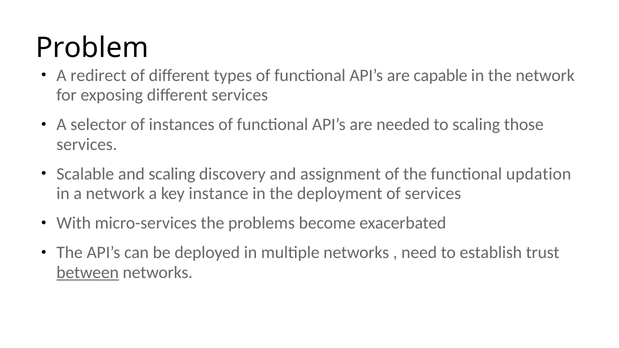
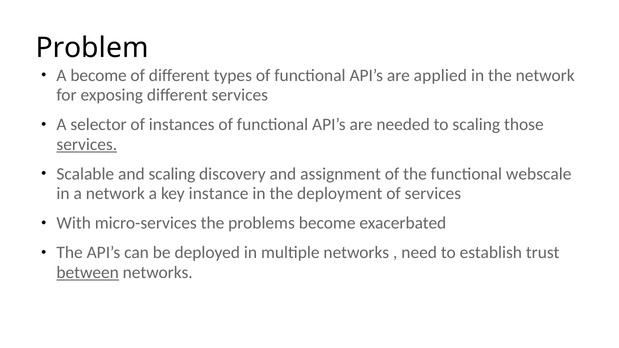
A redirect: redirect -> become (99, 75)
capable: capable -> applied (440, 75)
services underline: none -> present (87, 144)
updation: updation -> webscale (539, 174)
